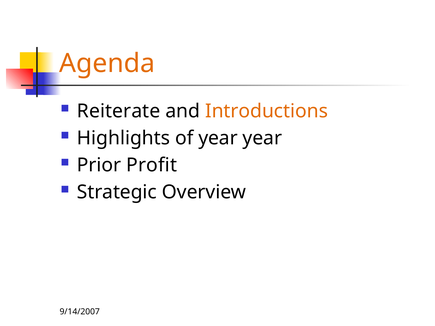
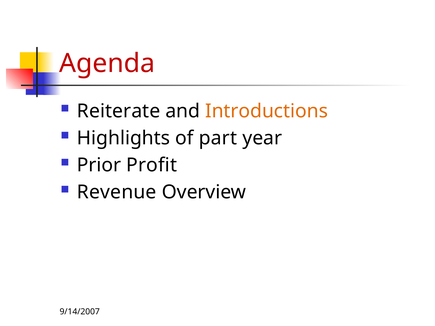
Agenda colour: orange -> red (107, 63)
of year: year -> part (218, 138)
Strategic: Strategic -> Revenue (117, 192)
